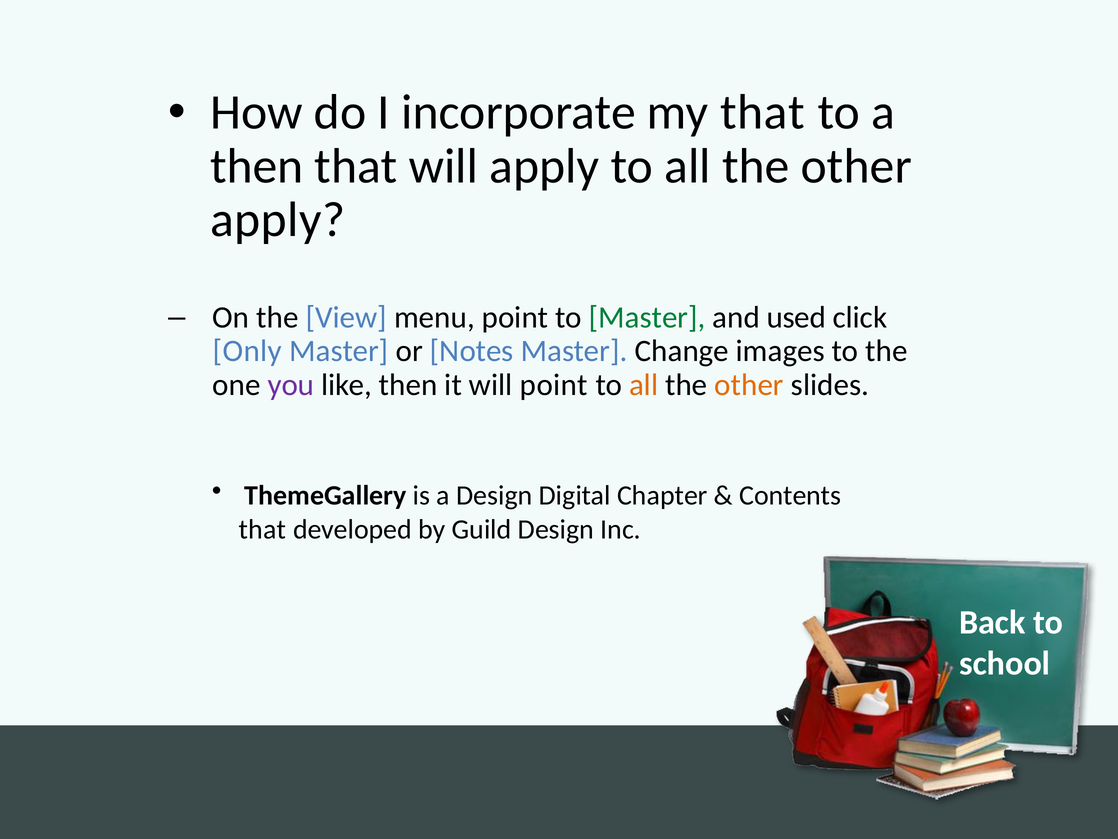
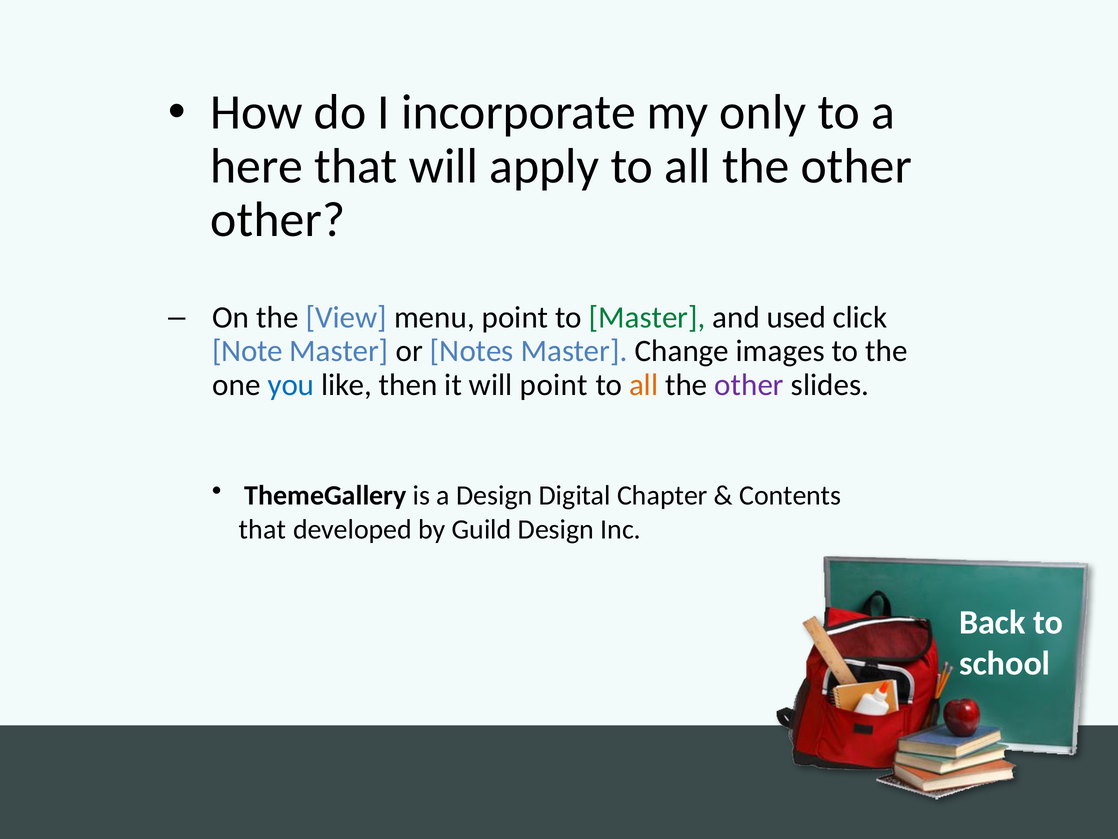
my that: that -> only (763, 112)
then: then -> here (257, 166)
apply: apply -> other (278, 220)
Only: Only -> Note (248, 351)
you colour: purple -> blue (291, 385)
other colour: orange -> purple (749, 385)
